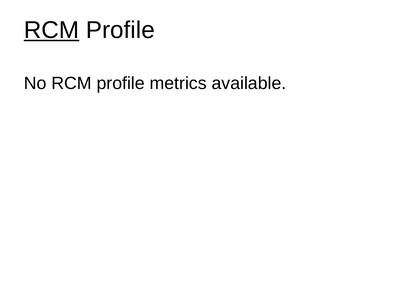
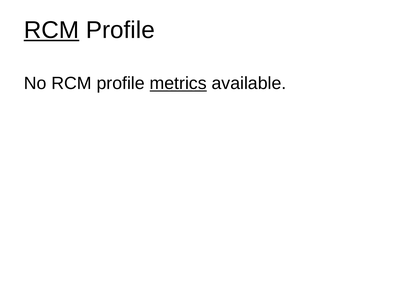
metrics underline: none -> present (178, 83)
